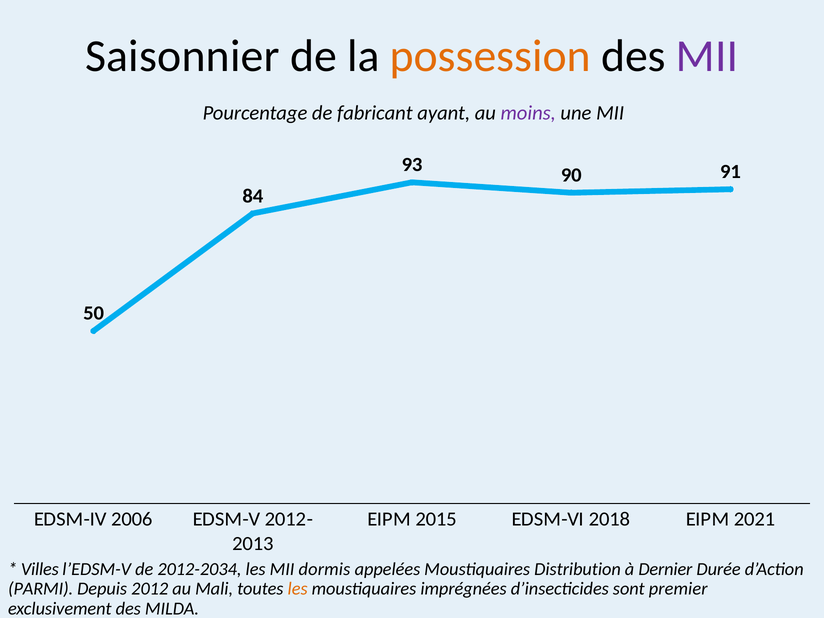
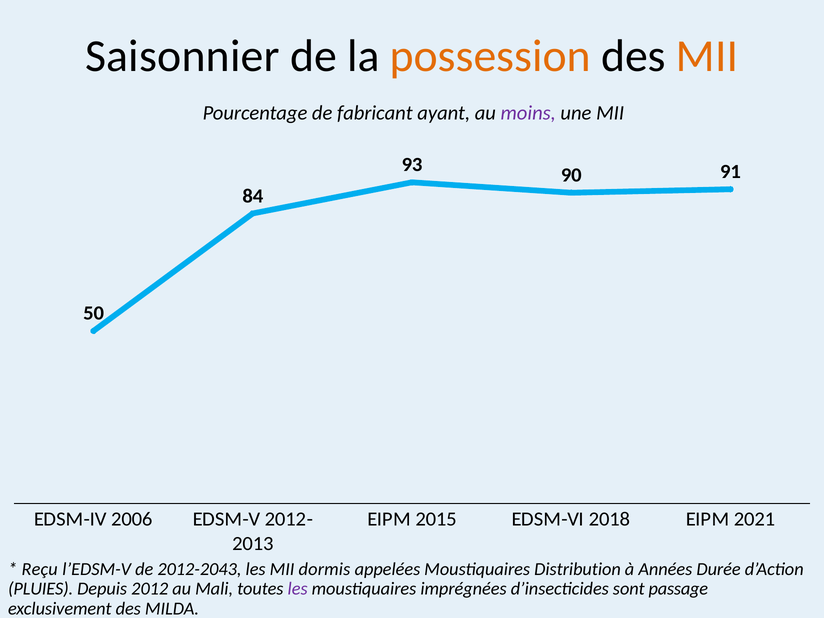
MII colour: purple -> orange (707, 56)
Villes: Villes -> Reçu (40, 569)
2012-2034: 2012-2034 -> 2012-2043 (199, 569)
Dernier: Dernier -> Années (665, 569)
PARMI: PARMI -> PLUIES (41, 589)
les colour: orange -> purple (298, 589)
premier: premier -> passage (678, 589)
